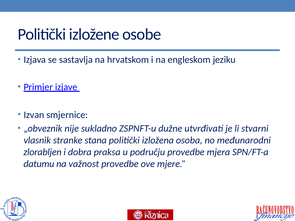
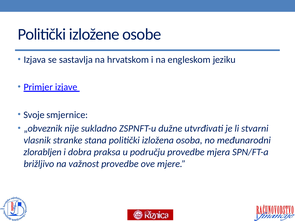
Izvan: Izvan -> Svoje (34, 115)
datumu: datumu -> brižljivo (39, 164)
